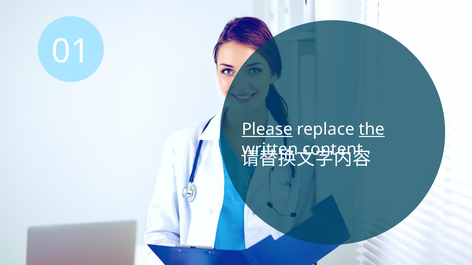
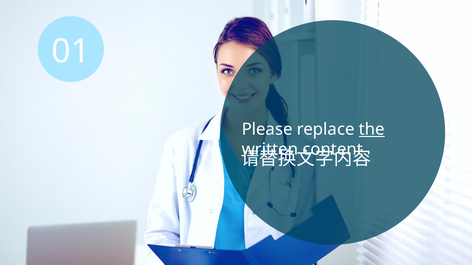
Please underline: present -> none (267, 129)
